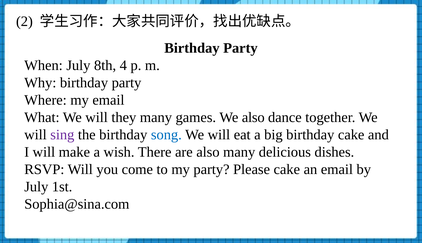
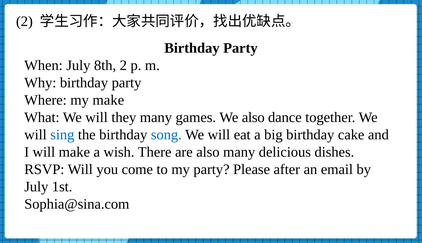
8th 4: 4 -> 2 (123, 66)
my email: email -> make (108, 100)
sing colour: purple -> blue (62, 135)
Please cake: cake -> after (287, 169)
